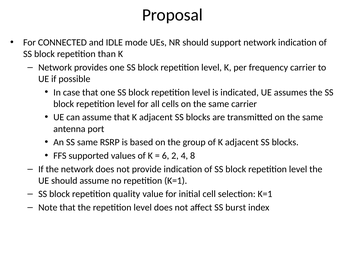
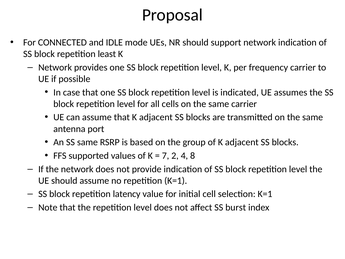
than: than -> least (107, 54)
6: 6 -> 7 (166, 156)
quality: quality -> latency (127, 194)
